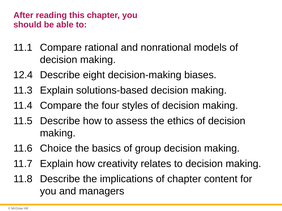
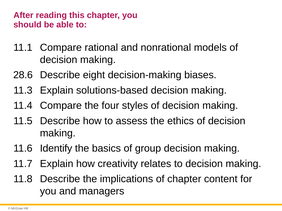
12.4: 12.4 -> 28.6 (23, 75)
Choice: Choice -> Identify (56, 149)
